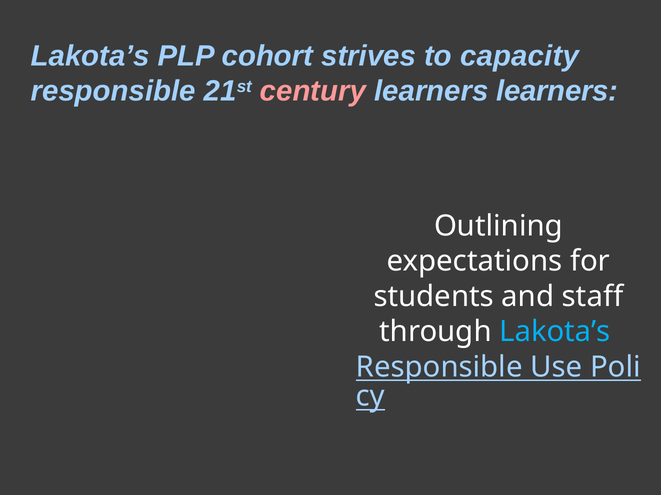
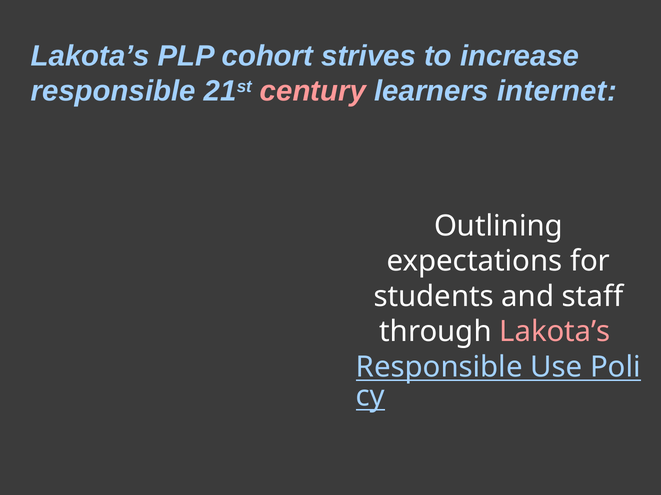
capacity: capacity -> increase (520, 56)
learners learners: learners -> internet (557, 91)
Lakota’s colour: light blue -> pink (555, 332)
